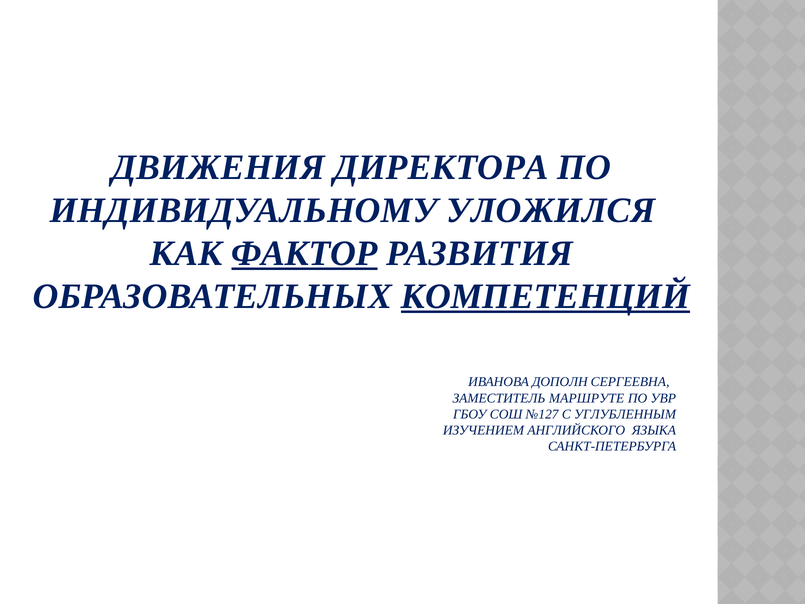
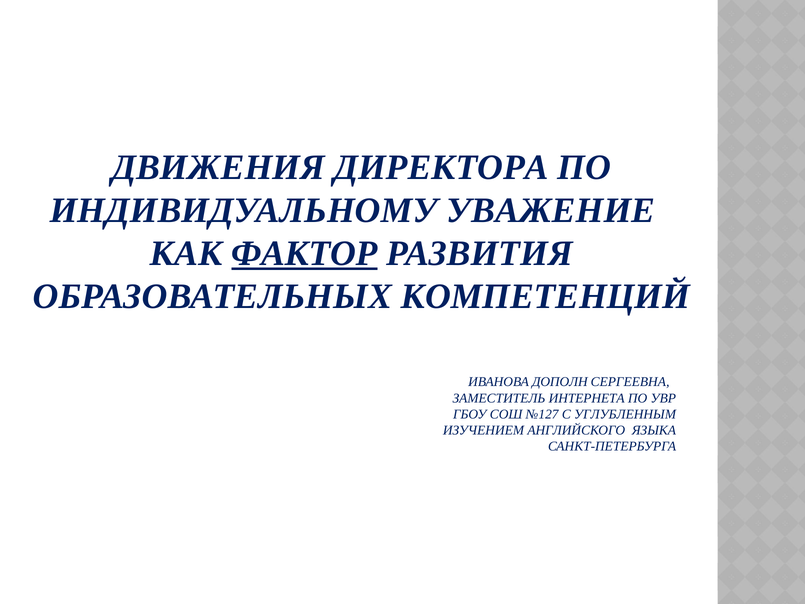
УЛОЖИЛСЯ: УЛОЖИЛСЯ -> УВАЖЕНИЕ (551, 210)
КОМПЕТЕНЦИЙ underline: present -> none (545, 296)
МАРШРУТЕ: МАРШРУТЕ -> ИНТЕРНЕТА (587, 398)
